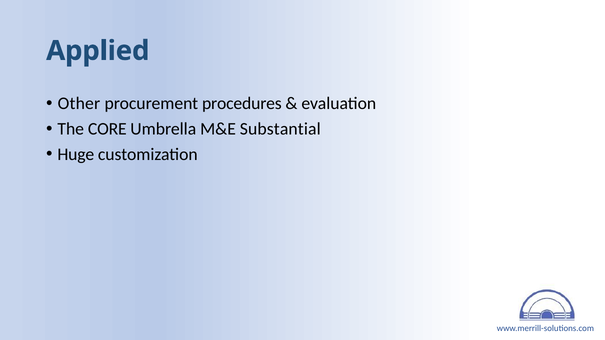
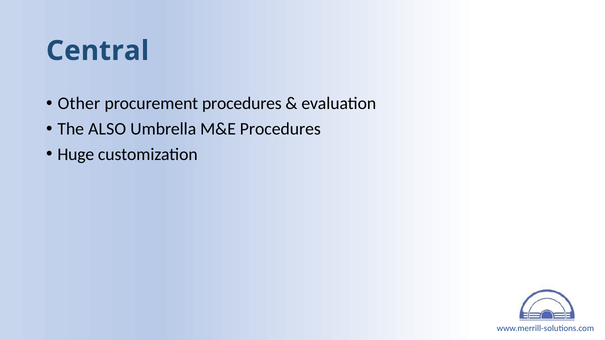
Applied: Applied -> Central (98, 51)
CORE: CORE -> ALSO (107, 129)
M&E Substantial: Substantial -> Procedures (280, 129)
